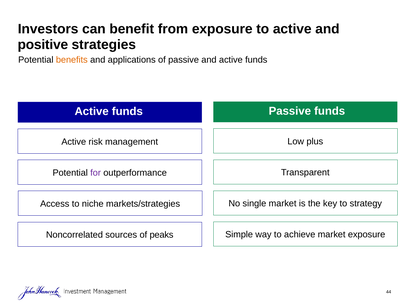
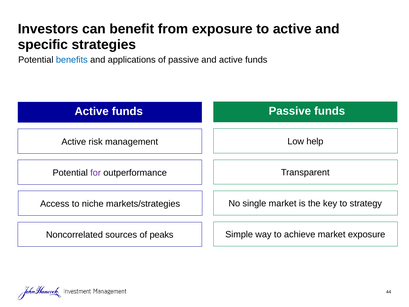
positive: positive -> specific (43, 45)
benefits colour: orange -> blue (72, 60)
plus: plus -> help (315, 141)
